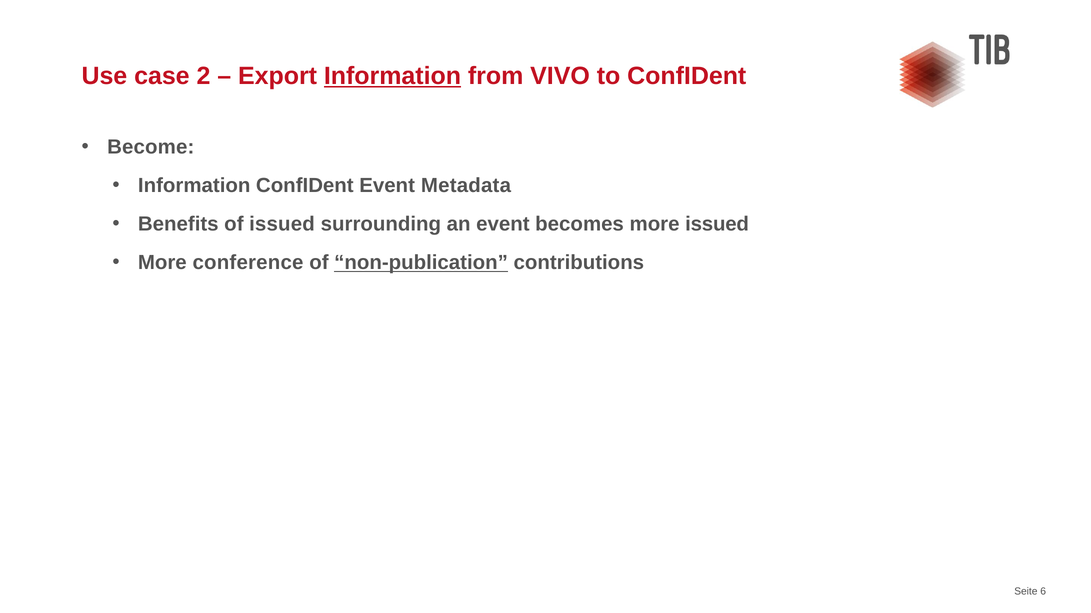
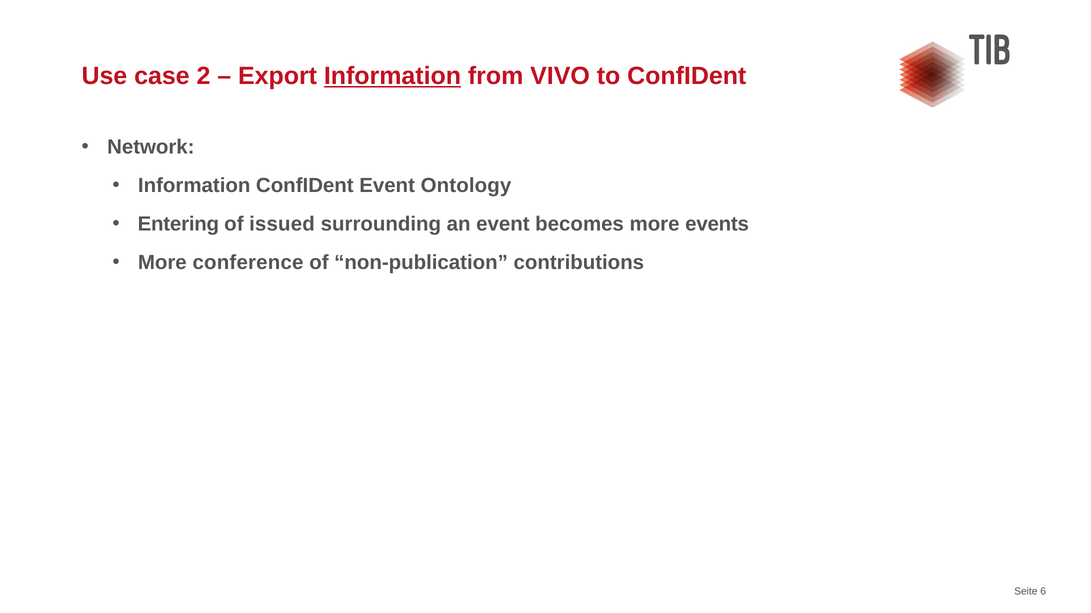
Become: Become -> Network (151, 147)
Metadata: Metadata -> Ontology (466, 186)
Benefits: Benefits -> Entering (178, 224)
more issued: issued -> events (717, 224)
non-publication underline: present -> none (421, 263)
